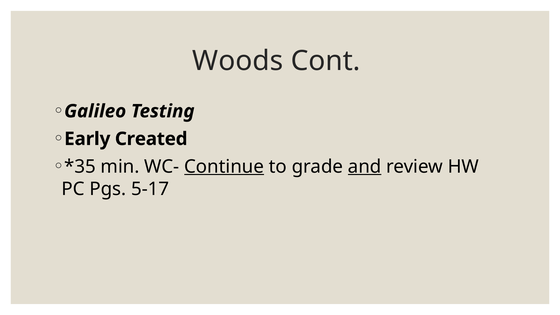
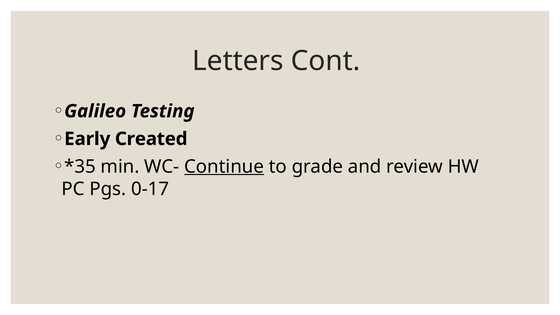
Woods: Woods -> Letters (238, 61)
and underline: present -> none (365, 167)
5-17: 5-17 -> 0-17 (150, 189)
